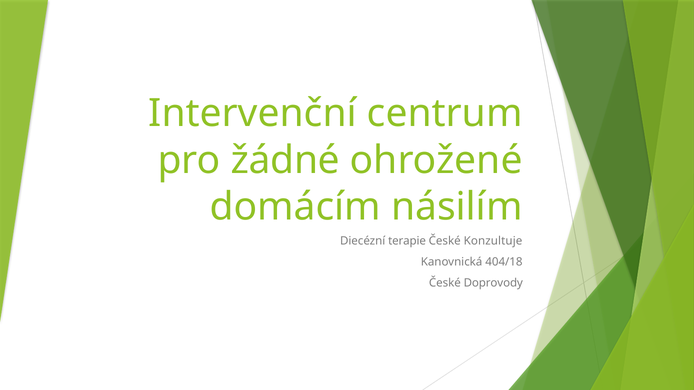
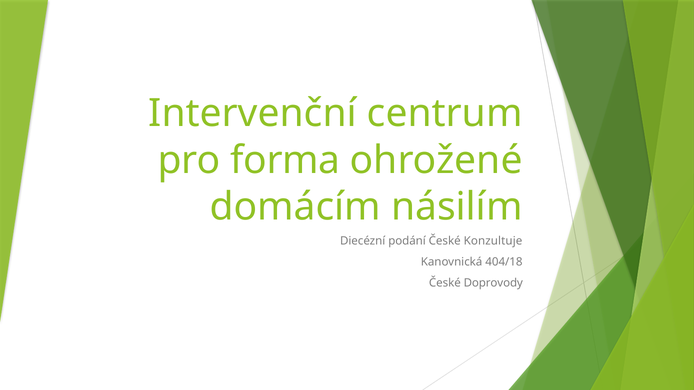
žádné: žádné -> forma (285, 160)
terapie: terapie -> podání (407, 241)
